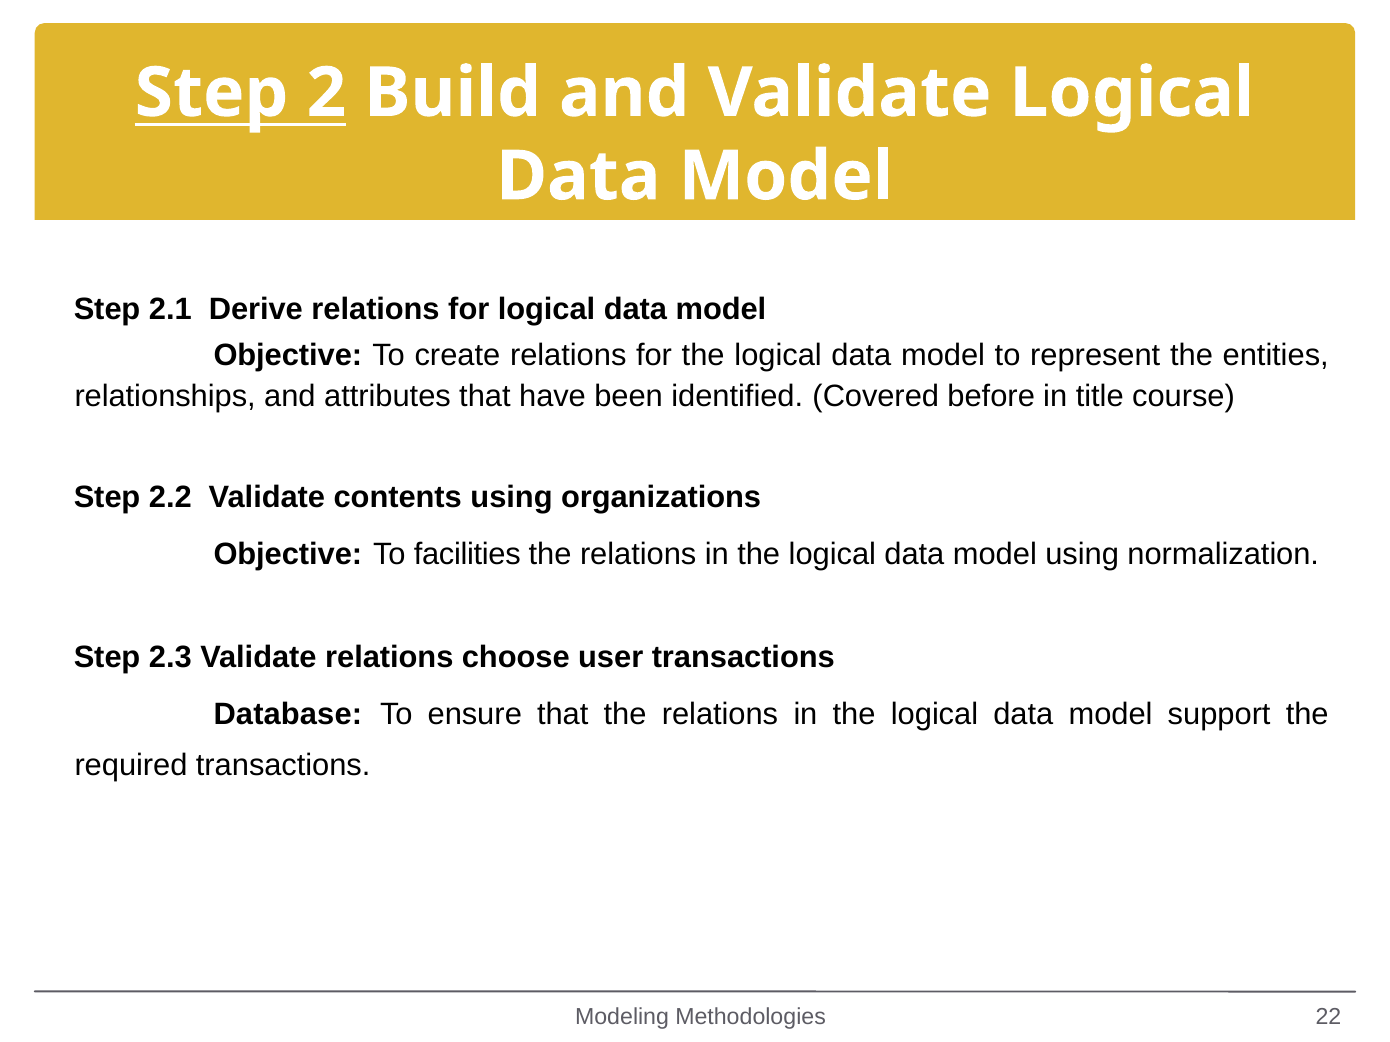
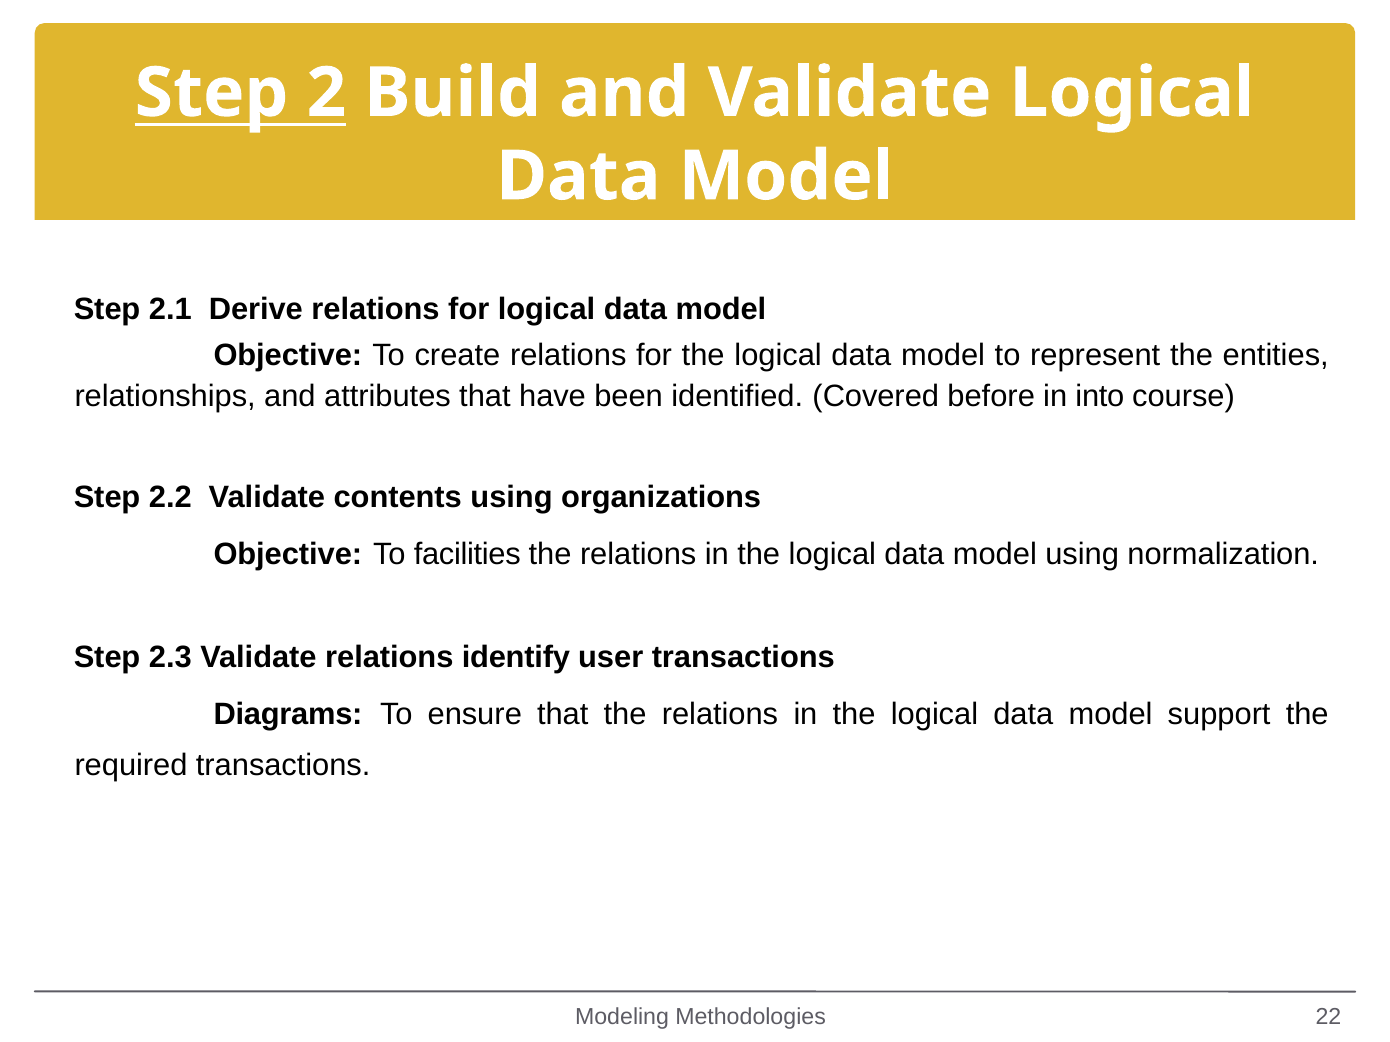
title: title -> into (1100, 397)
choose: choose -> identify (516, 657)
Database: Database -> Diagrams (288, 714)
